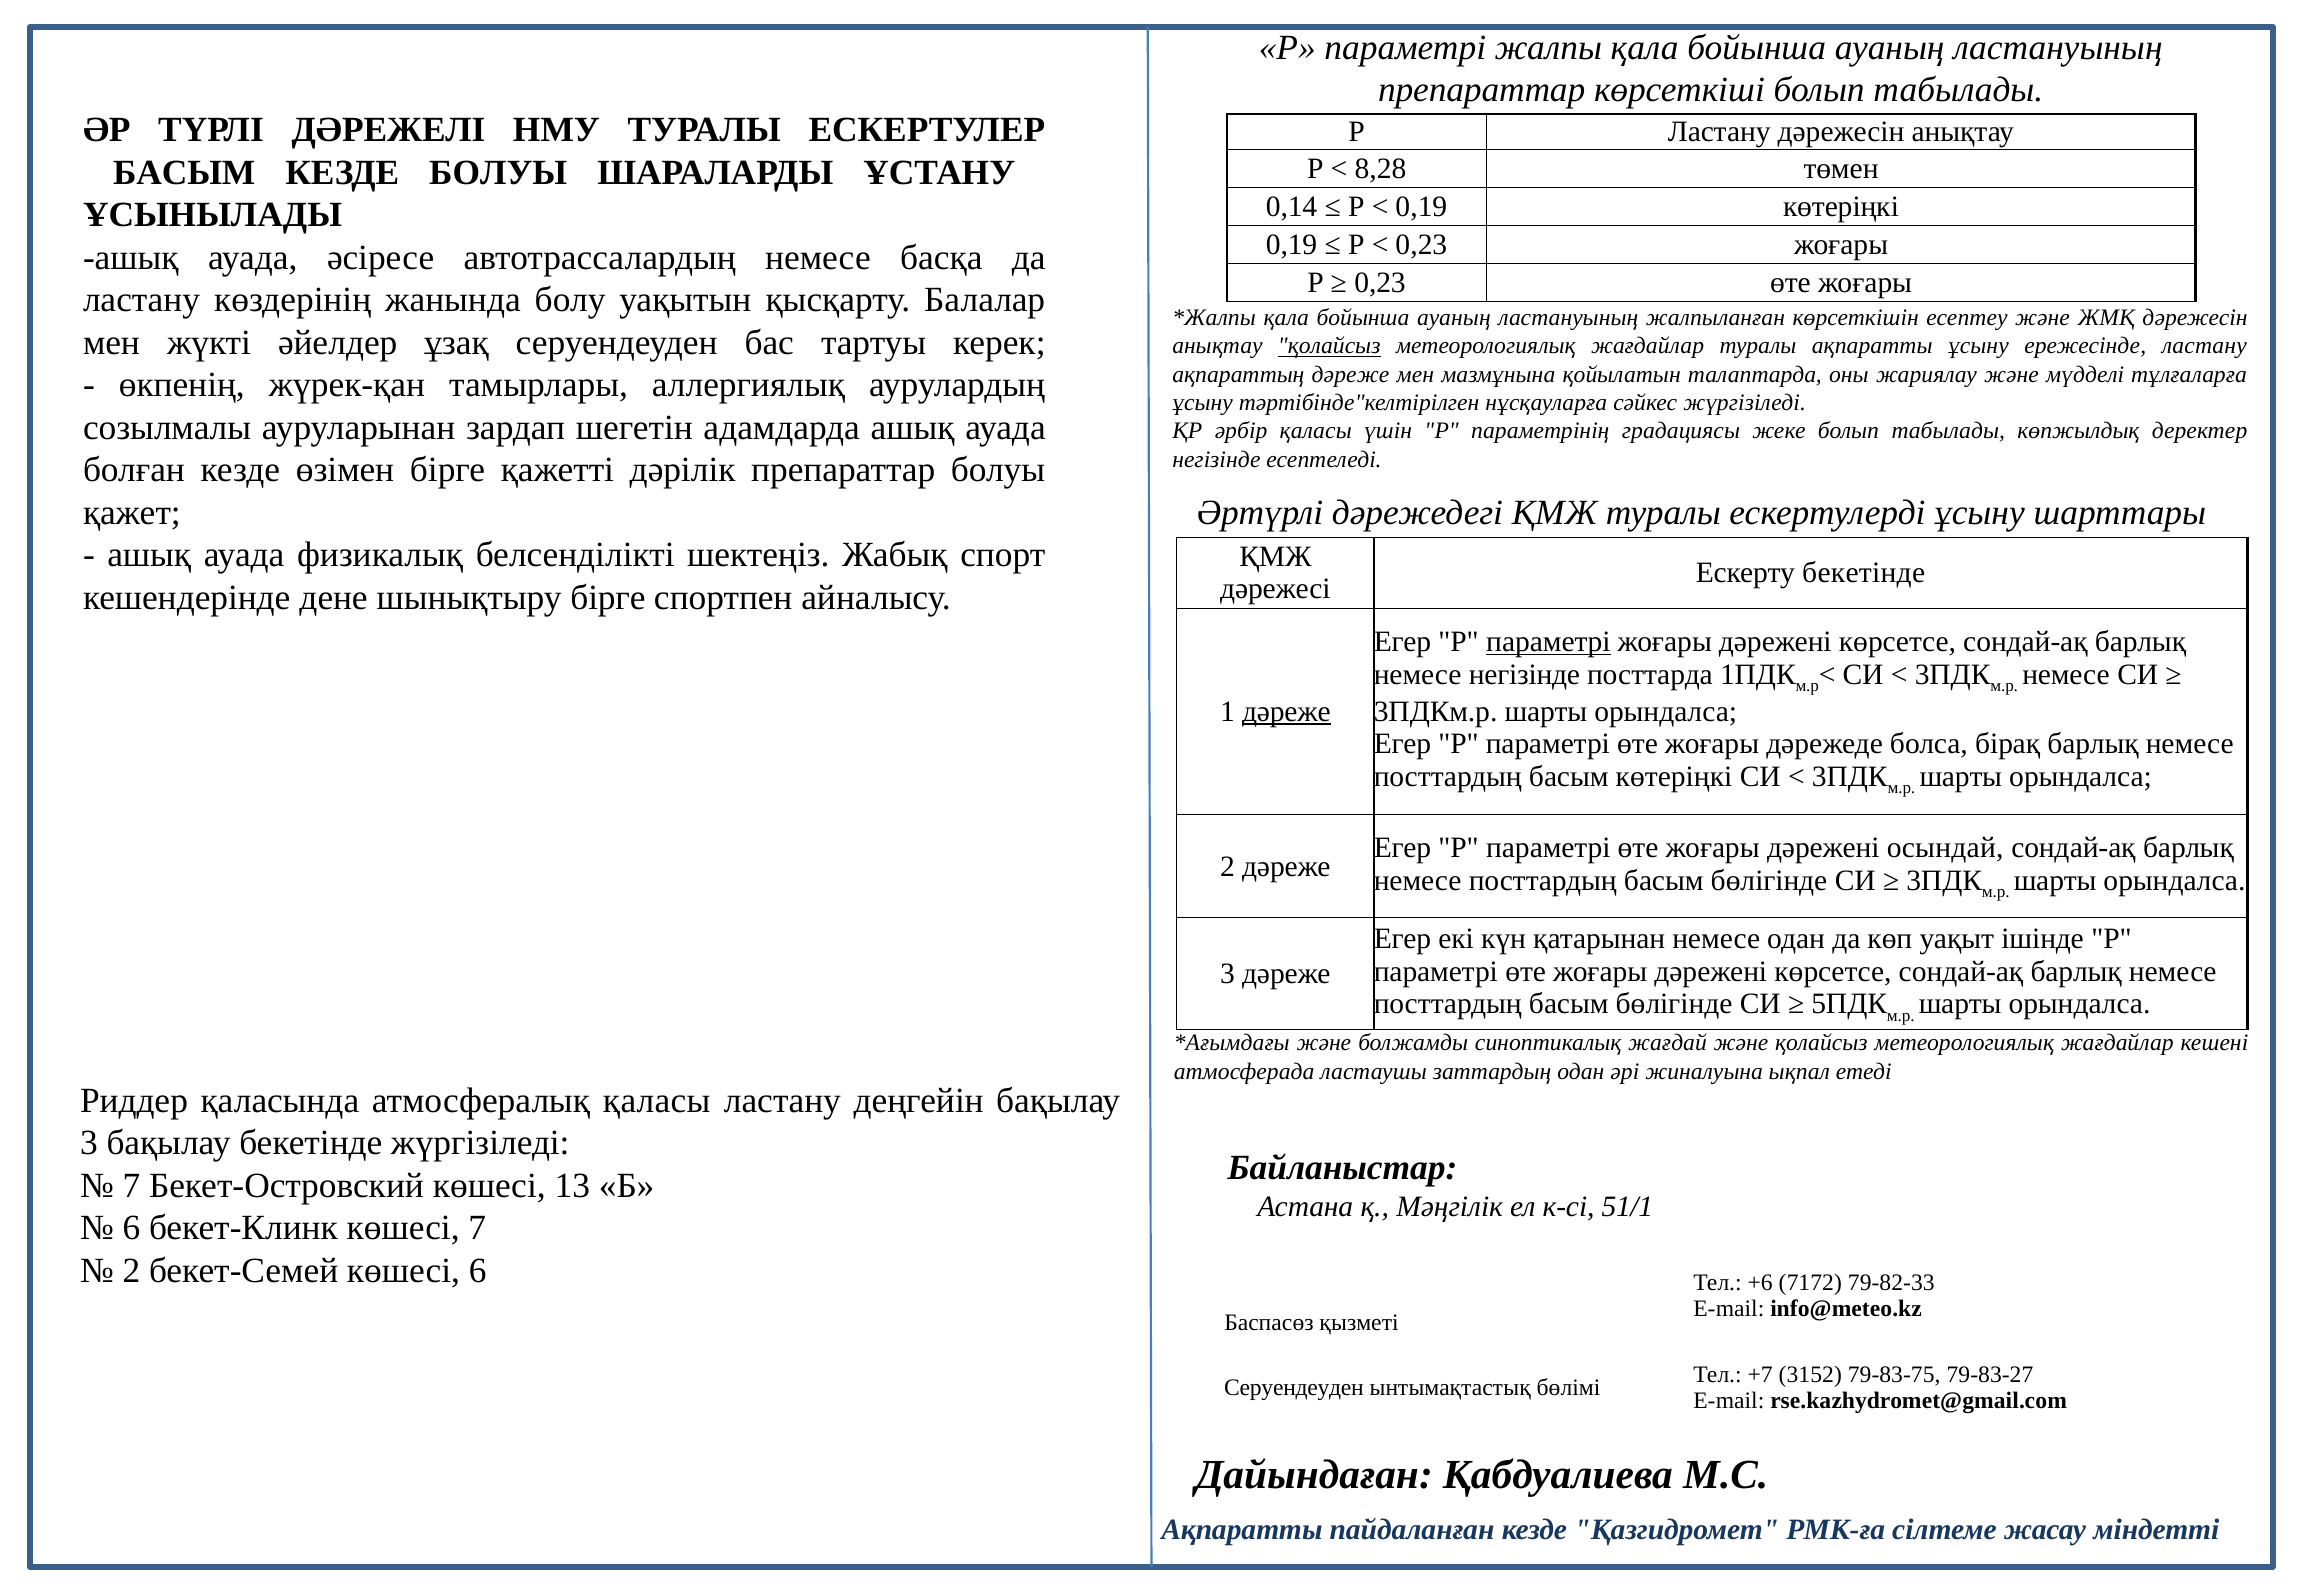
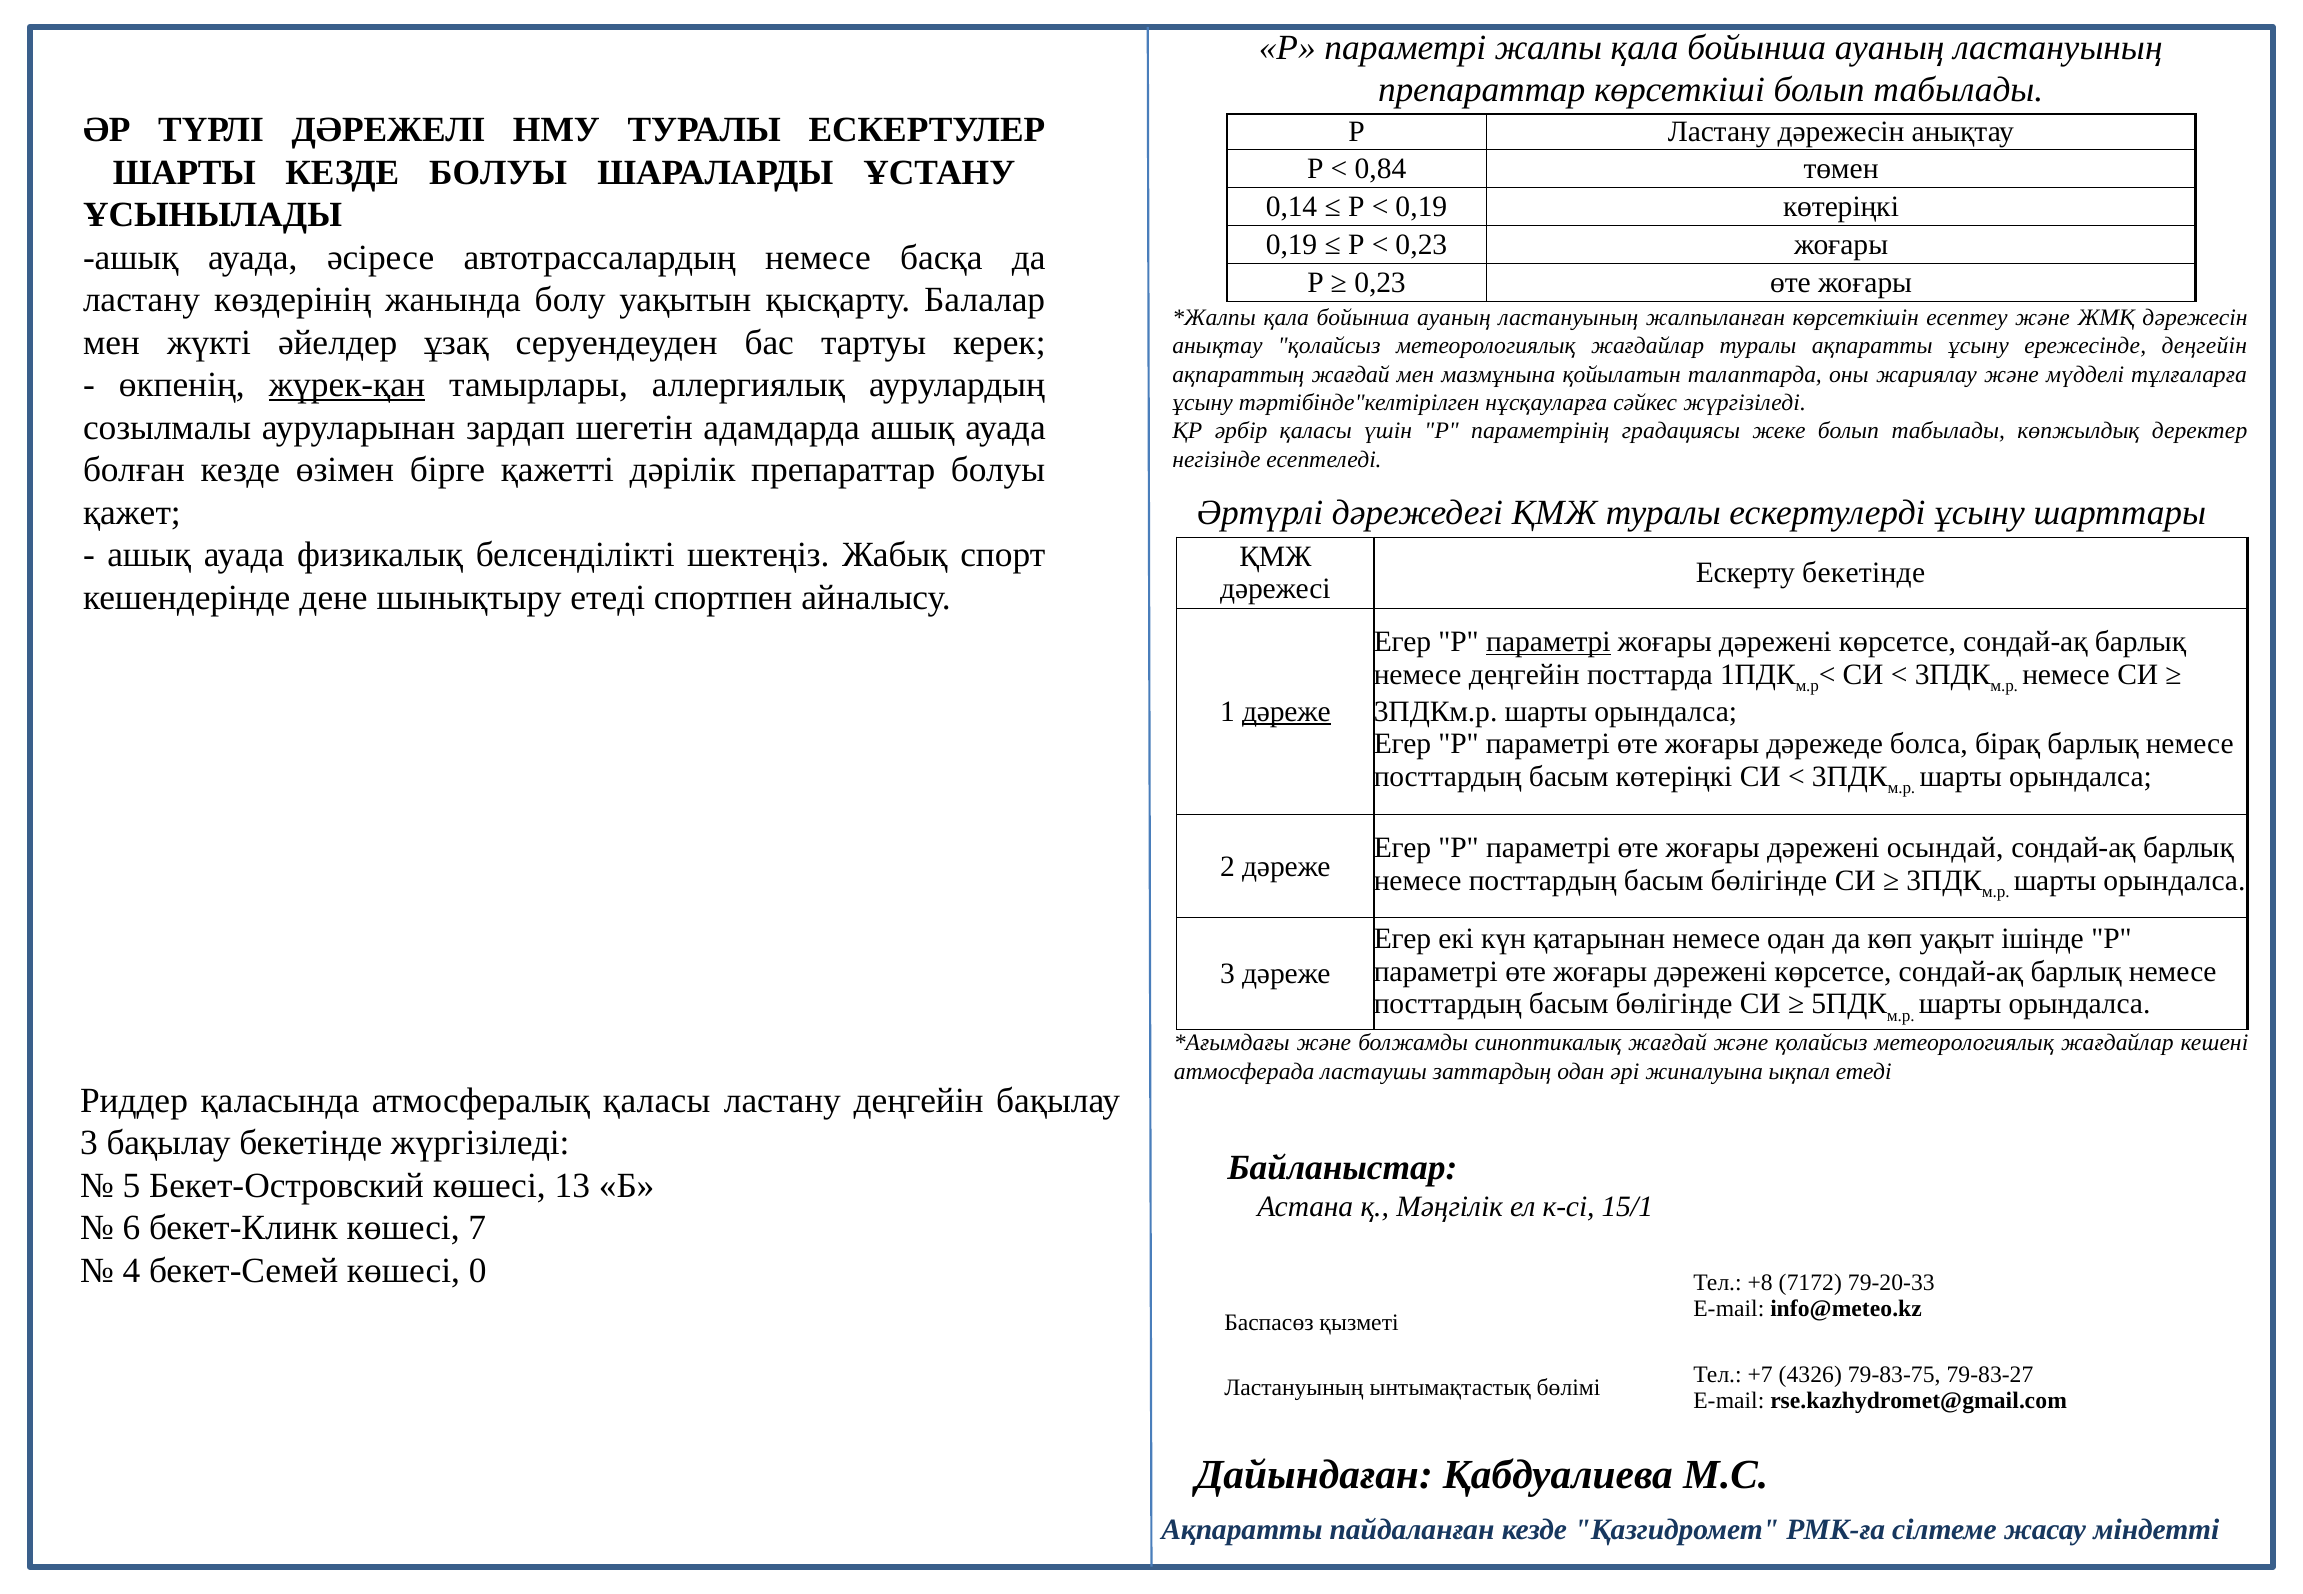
8,28: 8,28 -> 0,84 (1380, 168)
БАСЫМ: БАСЫМ -> ШАРТЫ (184, 173)
қолайсыз underline: present -> none (1329, 346)
ережесінде ластану: ластану -> деңгейін (2204, 346)
ақпараттың дәреже: дәреже -> жағдай (1351, 375)
жүрек-қан underline: none -> present (347, 385)
шынықтыру бірге: бірге -> етеді (608, 598)
немесе негізінде: негізінде -> деңгейін (1524, 675)
7: 7 -> 5 (131, 1186)
51/1: 51/1 -> 15/1 (1627, 1207)
2: 2 -> 4 (131, 1271)
көшесі 6: 6 -> 0 (478, 1271)
+6: +6 -> +8 (1760, 1283)
79-82-33: 79-82-33 -> 79-20-33 (1891, 1283)
3152: 3152 -> 4326 (1810, 1375)
Серуендеуден: Серуендеуден -> Ластануының (1294, 1388)
